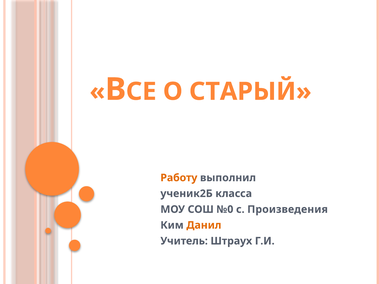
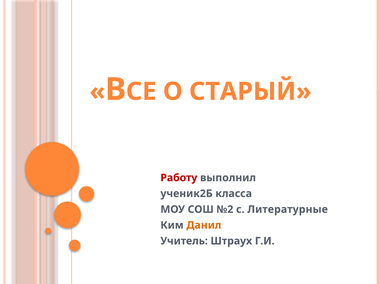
Работу colour: orange -> red (179, 178)
№0: №0 -> №2 (225, 210)
Произведения: Произведения -> Литературные (288, 210)
